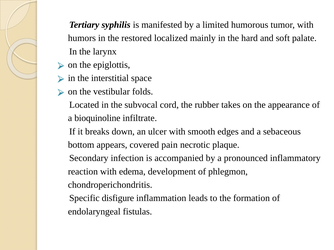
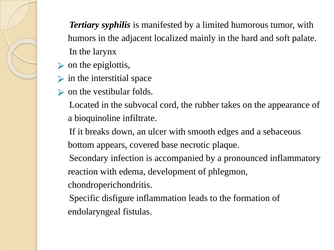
restored: restored -> adjacent (137, 38)
pain: pain -> base (170, 145)
